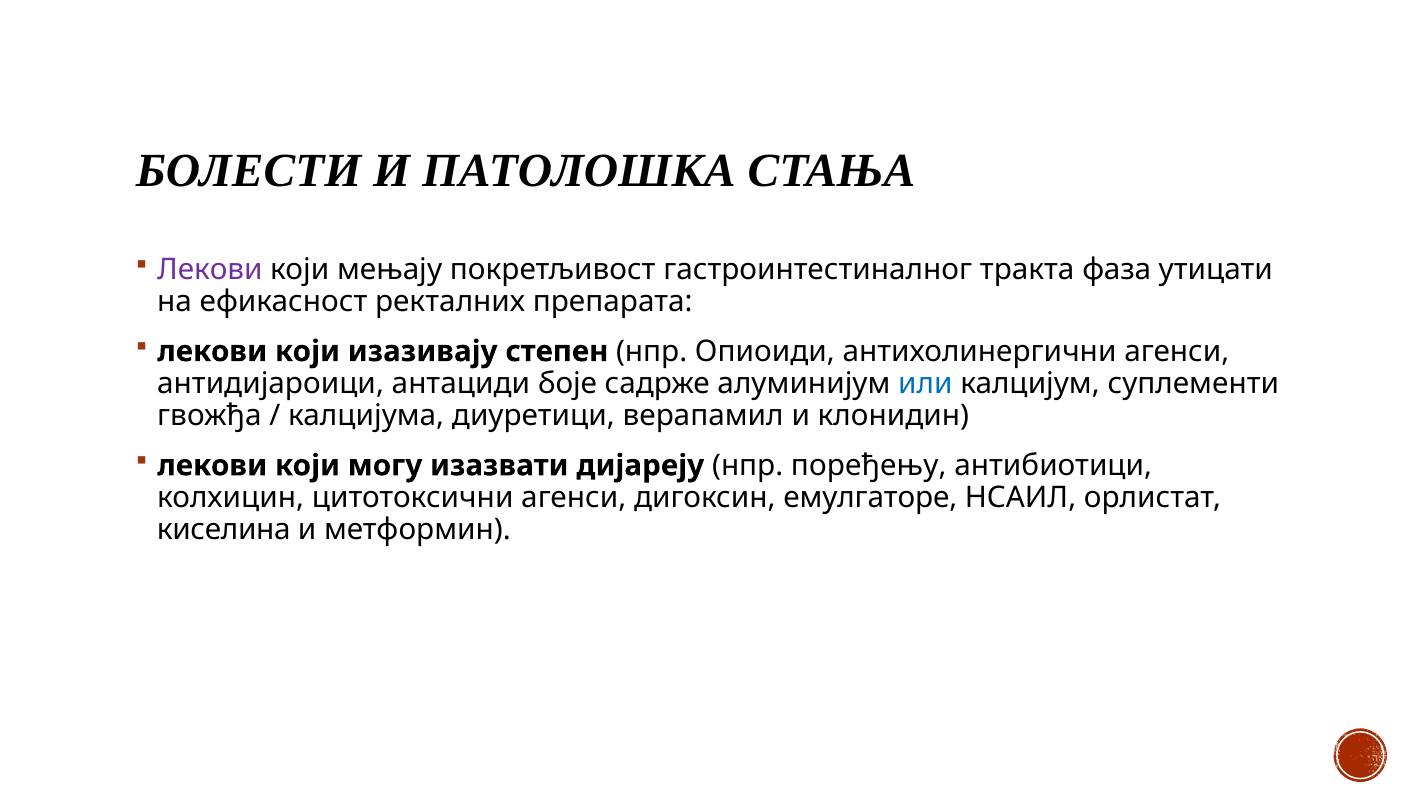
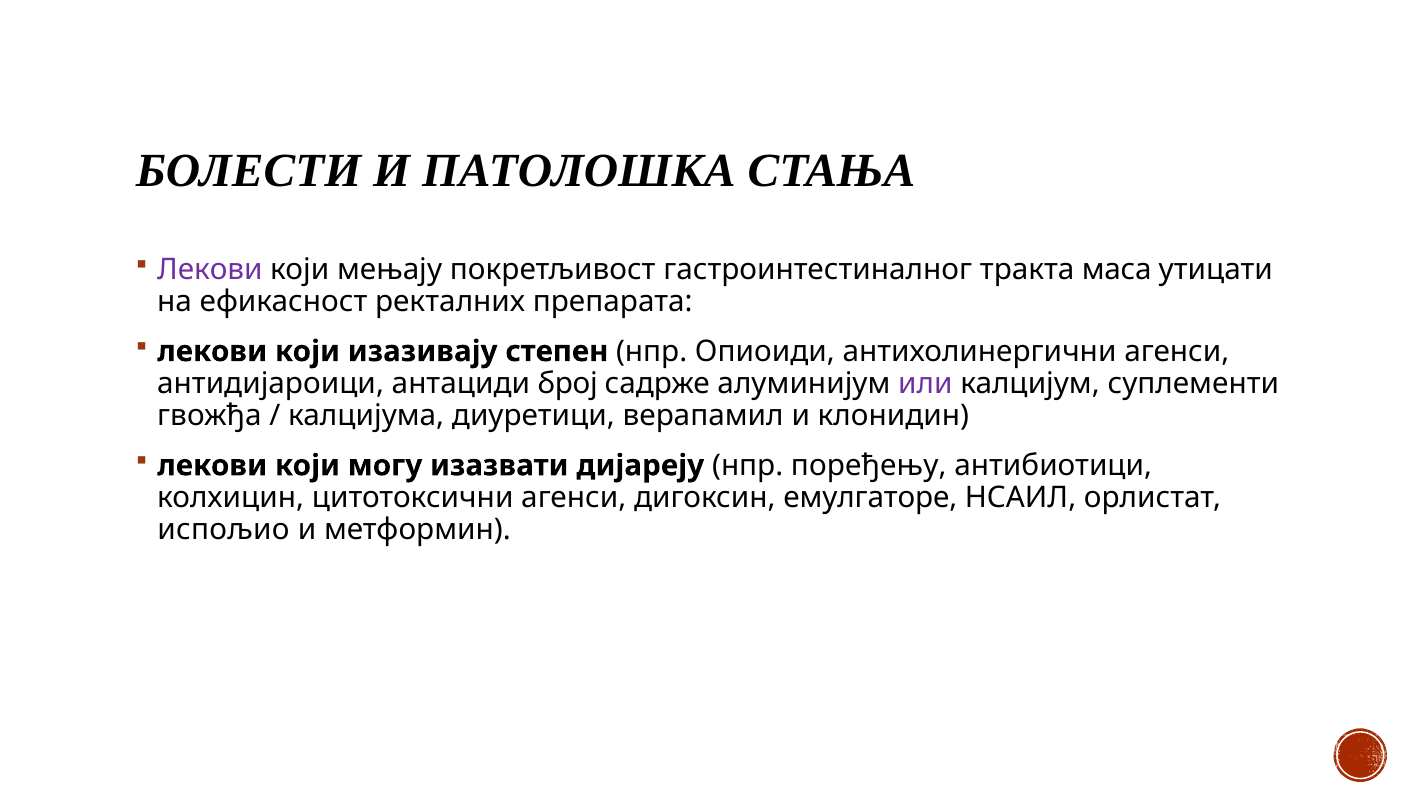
фаза: фаза -> маса (1117, 269)
боје: боје -> број (568, 384)
или colour: blue -> purple (925, 384)
киселина: киселина -> испољио (223, 530)
